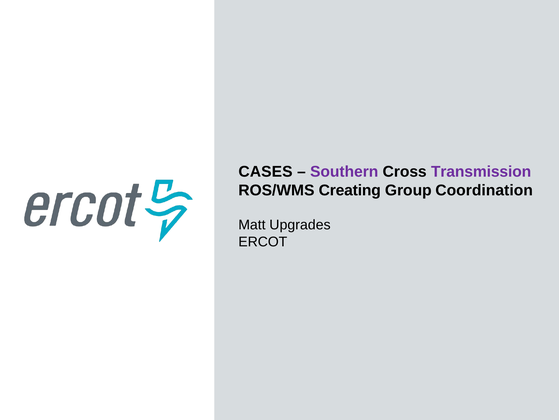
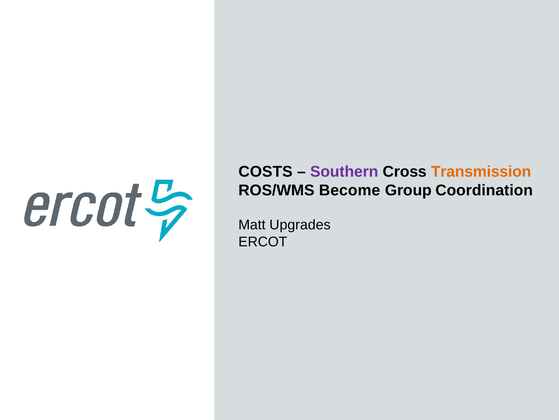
CASES: CASES -> COSTS (266, 172)
Transmission colour: purple -> orange (481, 172)
Creating: Creating -> Become (350, 190)
